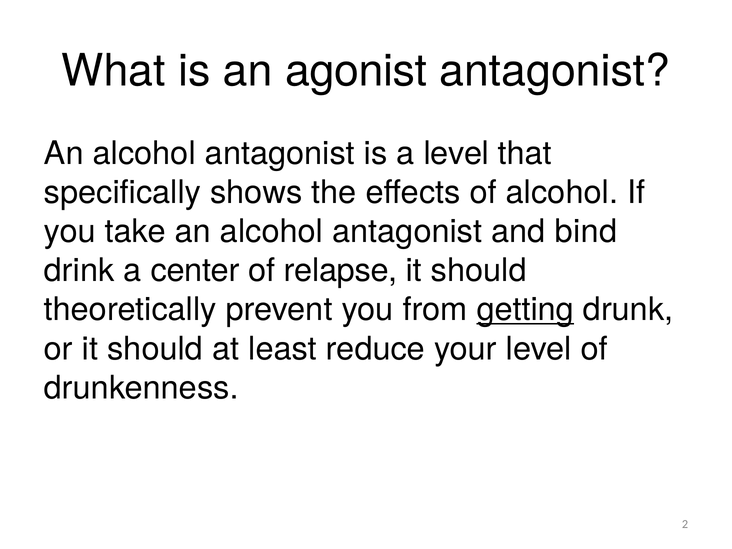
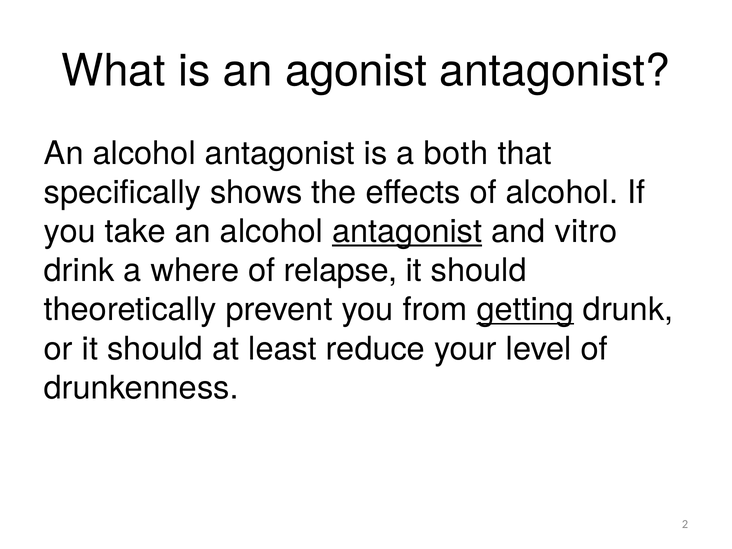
a level: level -> both (456, 154)
antagonist underline: none -> present (407, 232)
bind: bind -> vitro (586, 232)
center: center -> where (195, 271)
